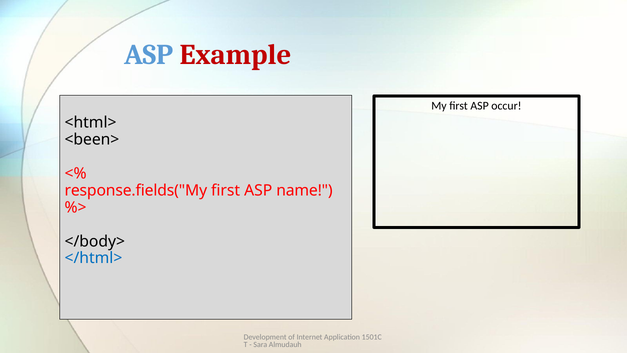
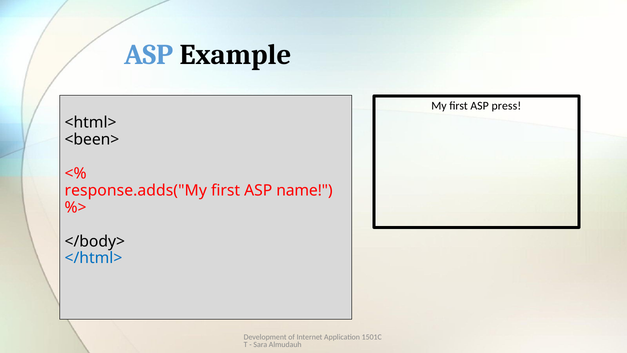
Example colour: red -> black (236, 55)
occur: occur -> press (506, 106)
response.fields("My: response.fields("My -> response.adds("My (136, 190)
